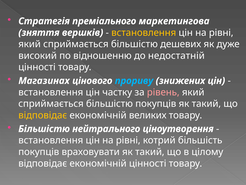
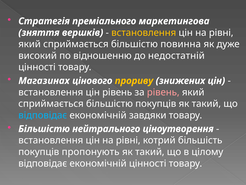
дешевих: дешевих -> повинна (181, 44)
прориву colour: light blue -> yellow (134, 81)
цін частку: частку -> рівень (117, 92)
відповідає colour: yellow -> light blue (43, 115)
великих: великих -> завдяки (148, 115)
враховувати: враховувати -> пропонують (91, 152)
